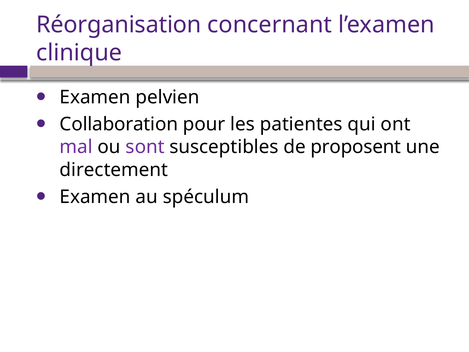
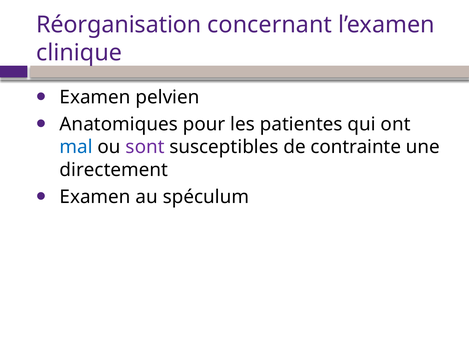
Collaboration: Collaboration -> Anatomiques (119, 124)
mal colour: purple -> blue (76, 147)
proposent: proposent -> contrainte (356, 147)
